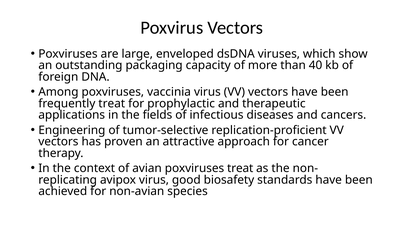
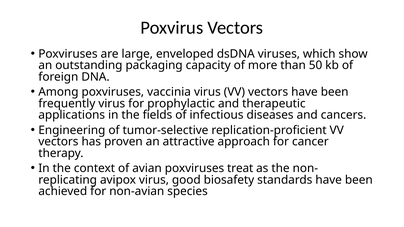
40: 40 -> 50 (316, 65)
frequently treat: treat -> virus (112, 104)
